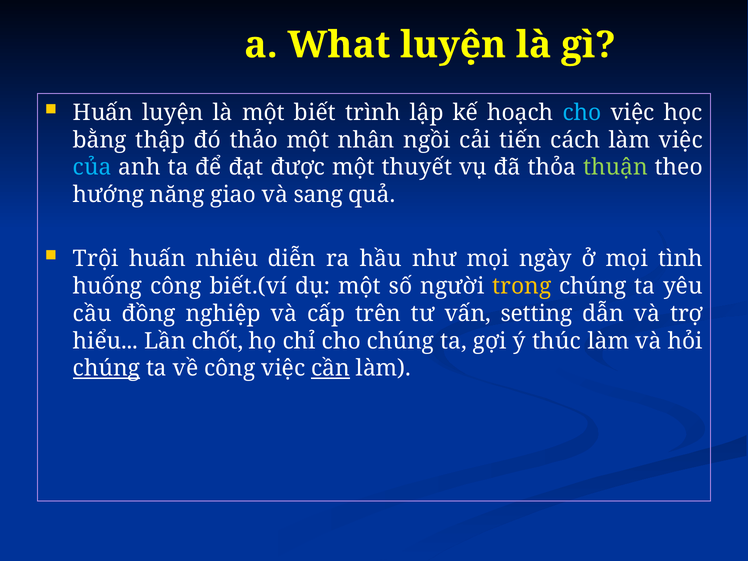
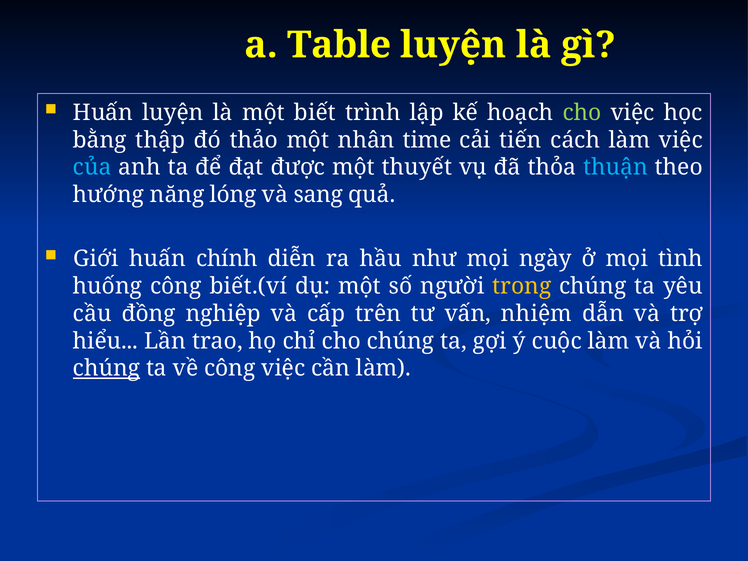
What: What -> Table (339, 45)
cho colour: light blue -> light green (582, 113)
ngồi: ngồi -> time (427, 140)
thuận colour: light green -> light blue (616, 167)
giao: giao -> lóng (233, 195)
Trội: Trội -> Giới (96, 259)
nhiêu: nhiêu -> chính (227, 259)
setting: setting -> nhiệm (537, 314)
chốt: chốt -> trao (217, 341)
thúc: thúc -> cuộc (557, 341)
cần underline: present -> none (331, 368)
